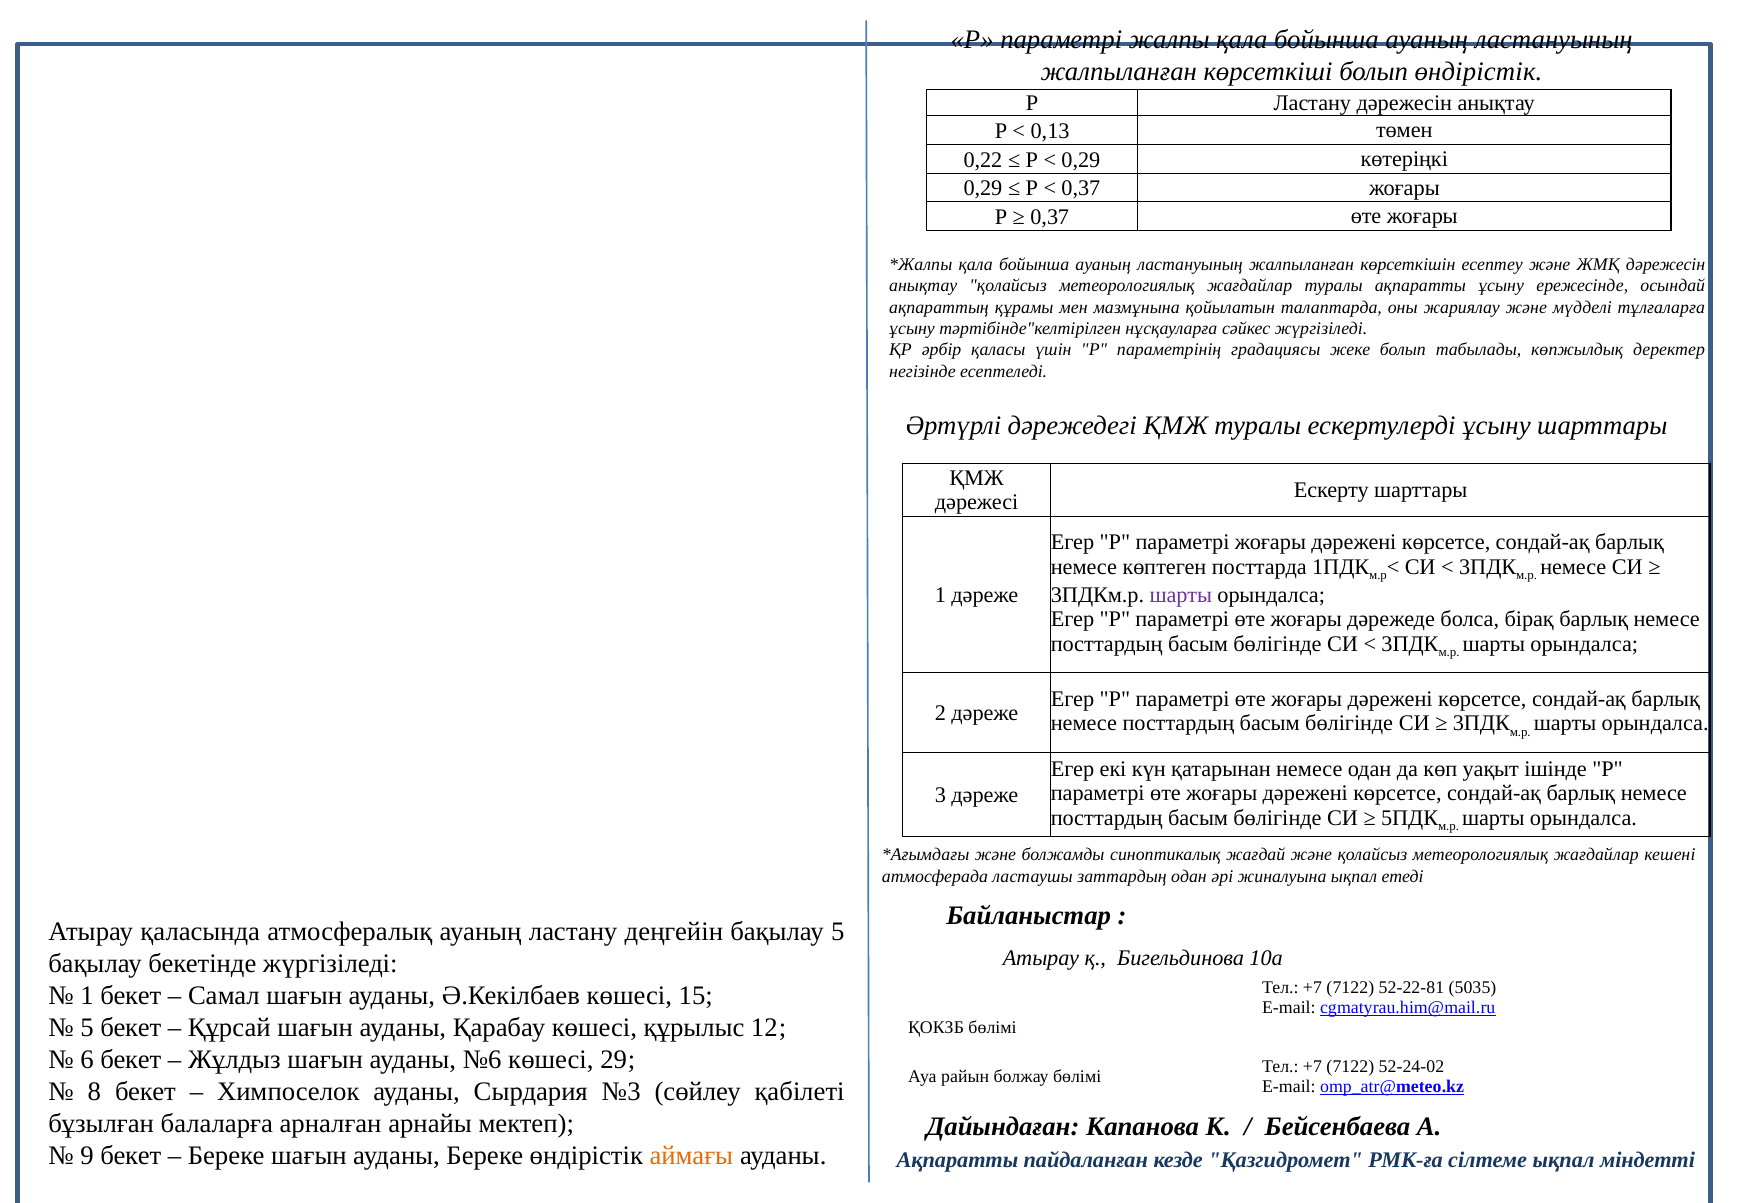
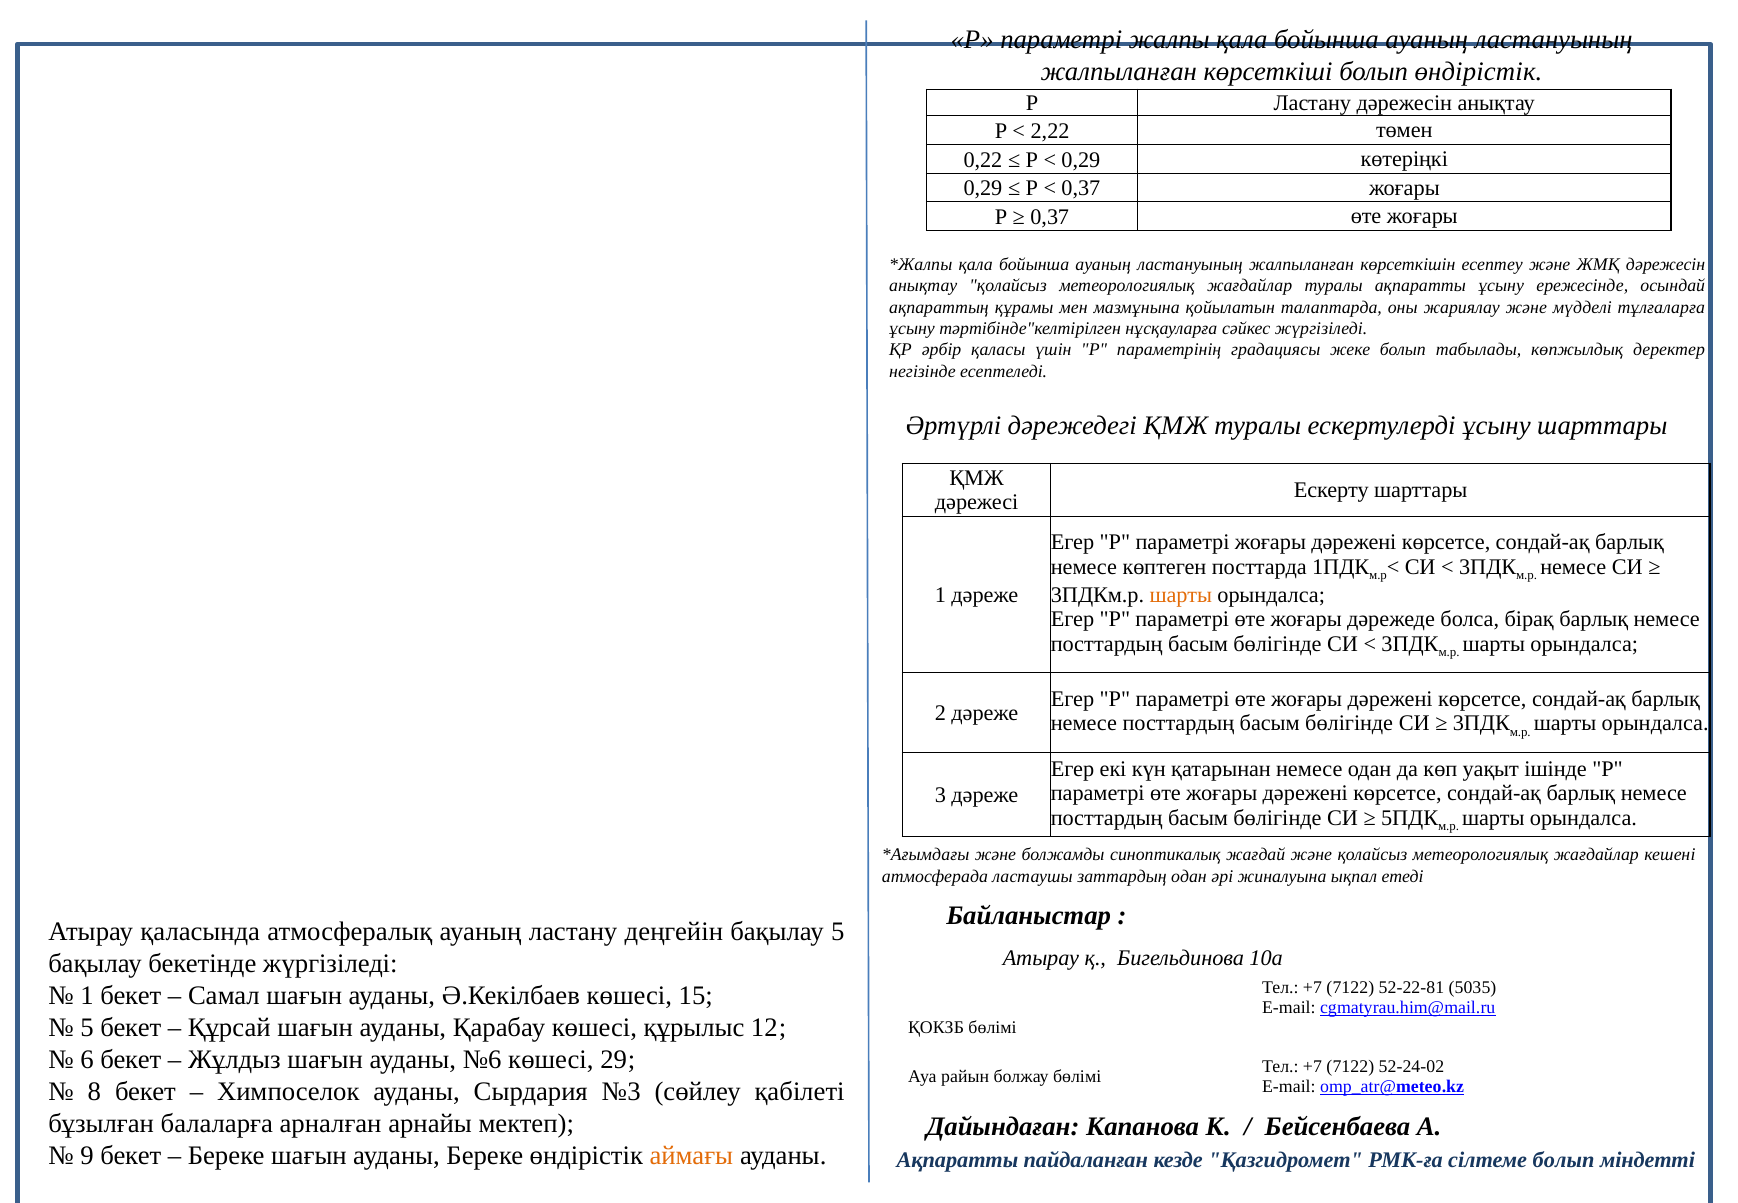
0,13: 0,13 -> 2,22 (1050, 131)
шарты colour: purple -> orange (1181, 595)
сілтеме ықпал: ықпал -> болып (1564, 1161)
